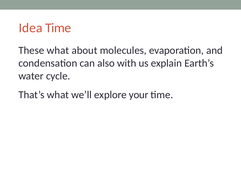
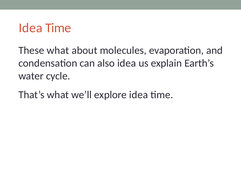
also with: with -> idea (127, 63)
explore your: your -> idea (139, 95)
